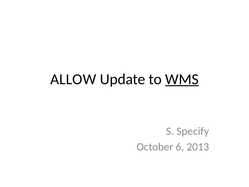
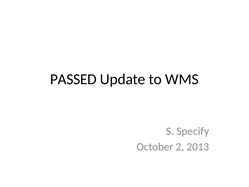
ALLOW: ALLOW -> PASSED (73, 79)
WMS underline: present -> none (182, 79)
6: 6 -> 2 (180, 147)
